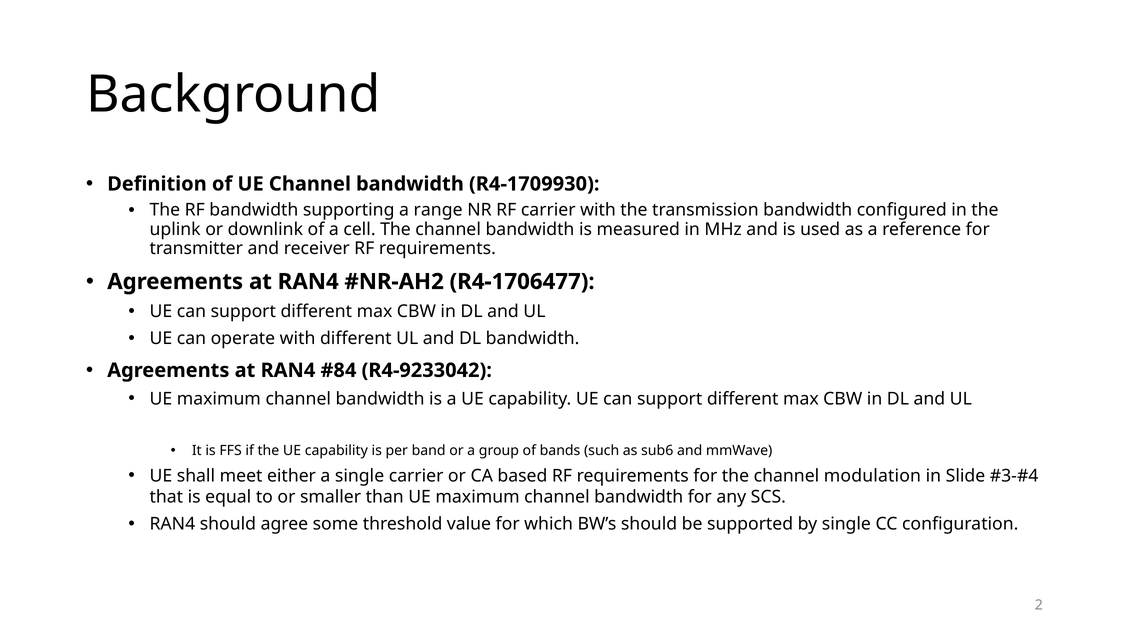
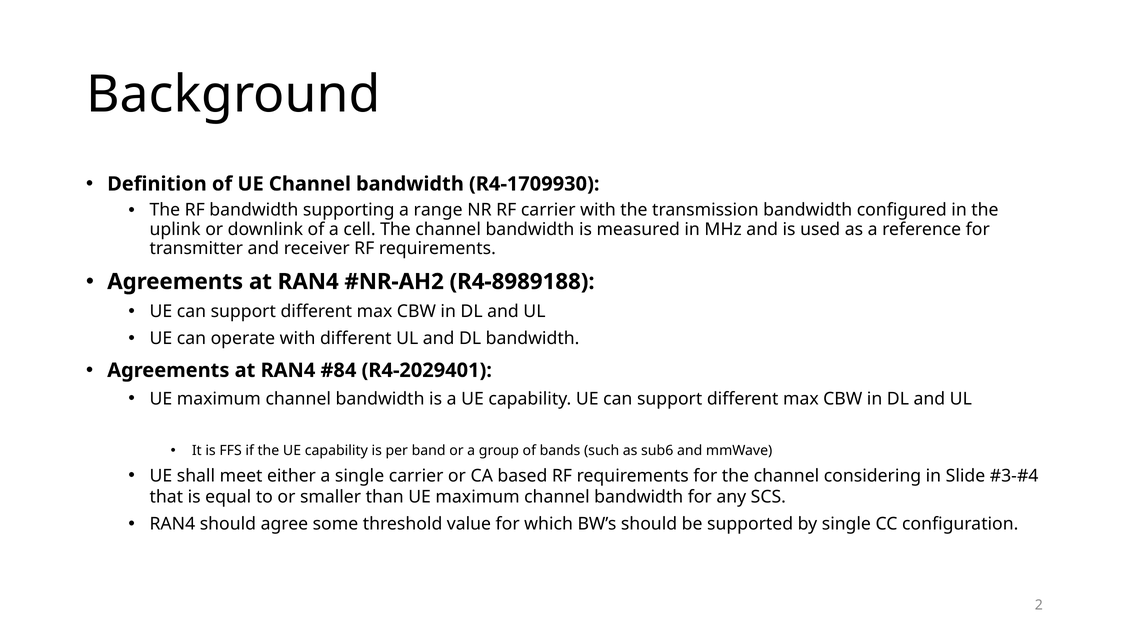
R4-1706477: R4-1706477 -> R4-8989188 (522, 282)
R4-9233042: R4-9233042 -> R4-2029401 (427, 370)
modulation: modulation -> considering (872, 476)
